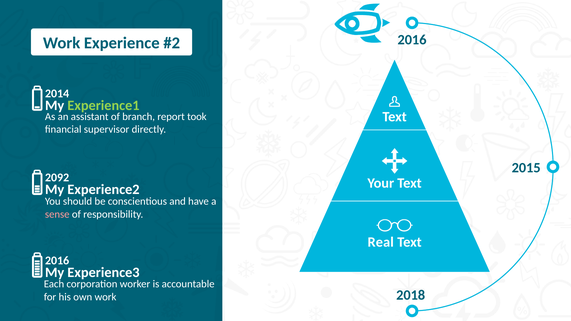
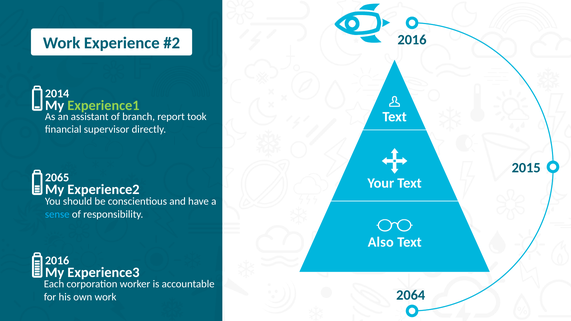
2092: 2092 -> 2065 (57, 178)
sense colour: pink -> light blue (57, 214)
Real: Real -> Also (381, 242)
2018: 2018 -> 2064 (411, 295)
